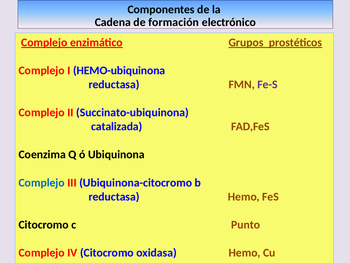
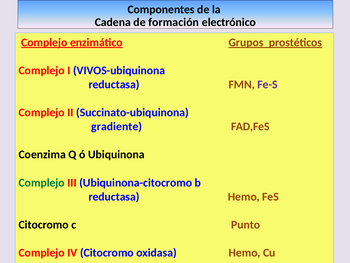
HEMO-ubiquinona: HEMO-ubiquinona -> VIVOS-ubiquinona (119, 70)
catalizada: catalizada -> gradiente (117, 126)
Complejo colour: blue -> green (42, 182)
